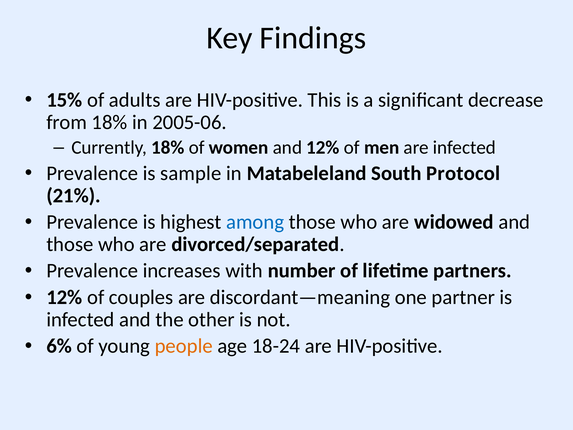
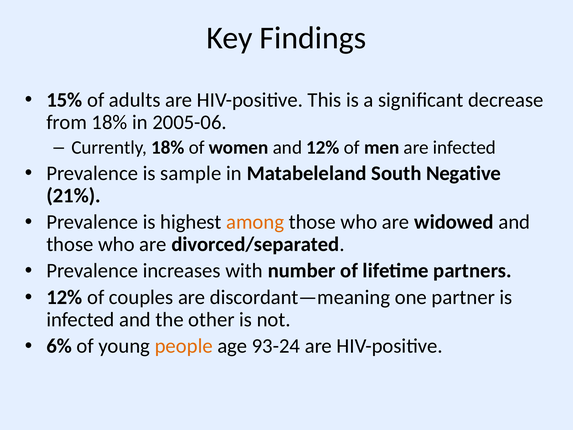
Protocol: Protocol -> Negative (464, 173)
among colour: blue -> orange (255, 222)
18-24: 18-24 -> 93-24 (276, 346)
